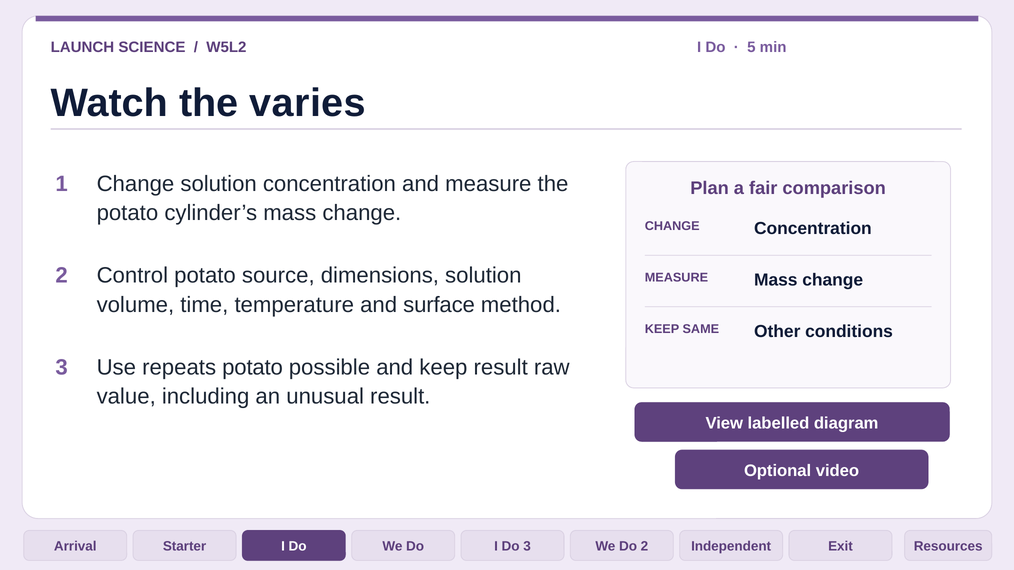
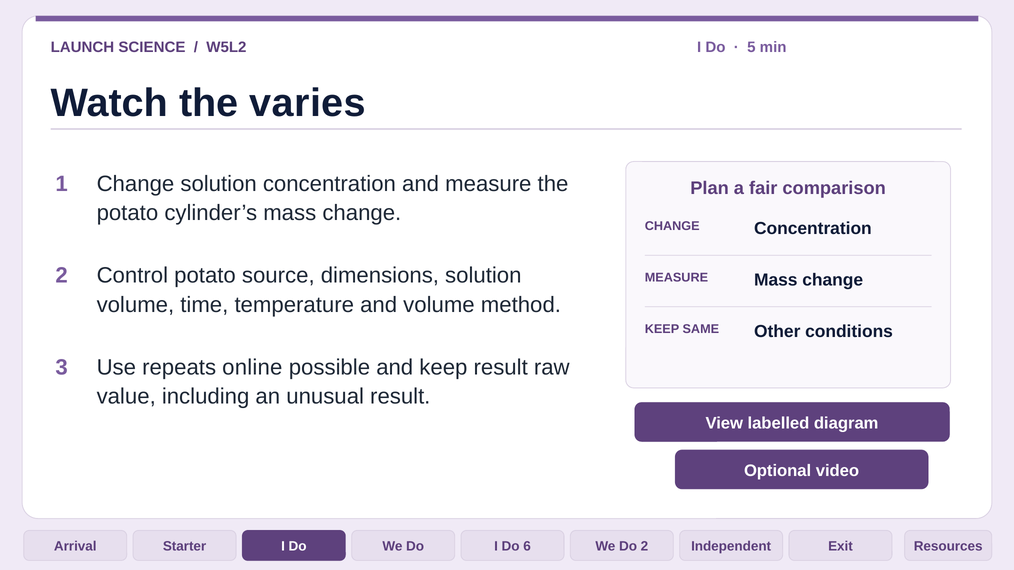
and surface: surface -> volume (439, 305)
repeats potato: potato -> online (252, 368)
Do 3: 3 -> 6 (527, 547)
